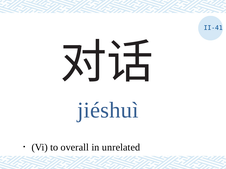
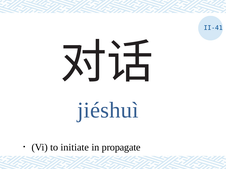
overall: overall -> initiate (75, 148)
unrelated: unrelated -> propagate (121, 148)
